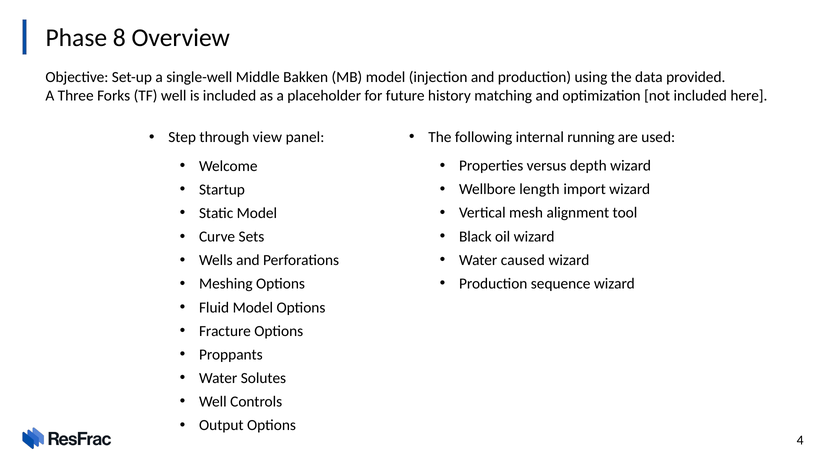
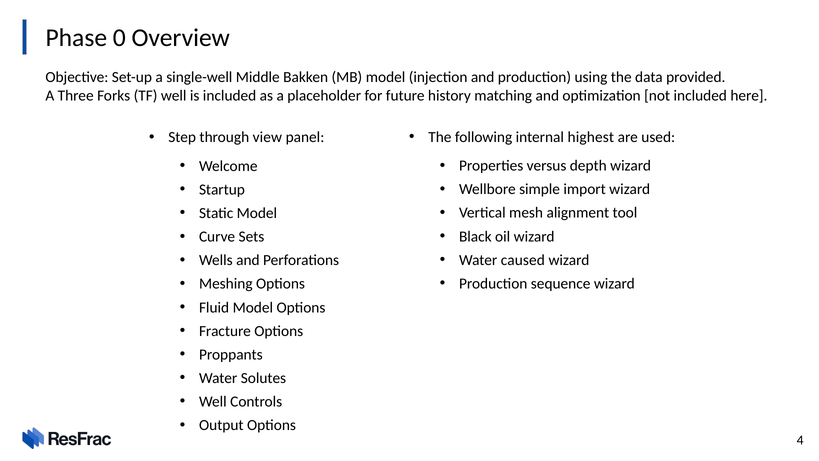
8: 8 -> 0 (119, 38)
running: running -> highest (591, 137)
length: length -> simple (540, 189)
